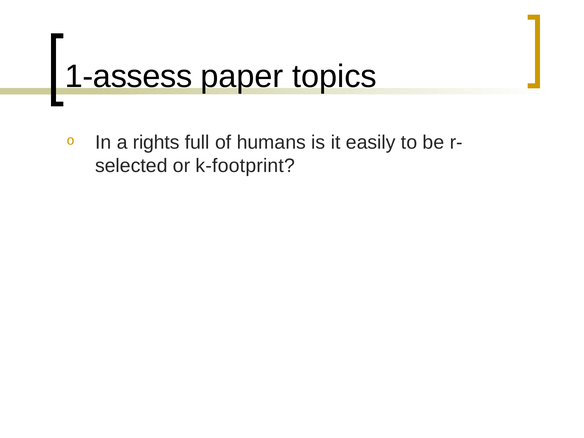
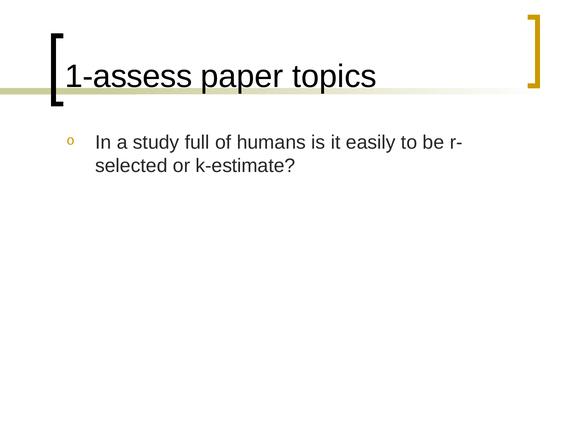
rights: rights -> study (156, 142)
k-footprint: k-footprint -> k-estimate (245, 166)
